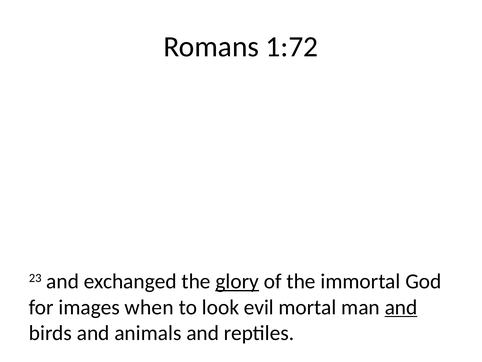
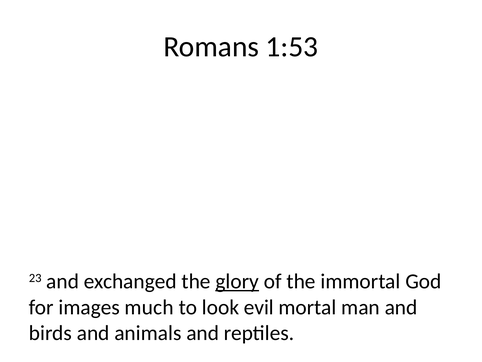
1:72: 1:72 -> 1:53 (292, 47)
when: when -> much (149, 307)
and underline: present -> none (401, 307)
